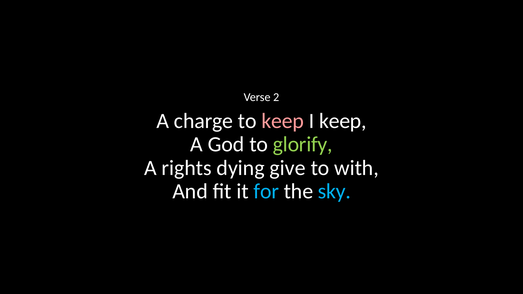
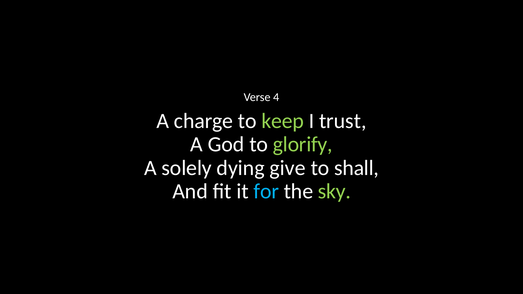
2: 2 -> 4 (276, 97)
keep colour: pink -> light green (283, 121)
I keep: keep -> trust (343, 121)
rights: rights -> solely (187, 168)
with: with -> shall (357, 168)
sky colour: light blue -> light green (334, 192)
